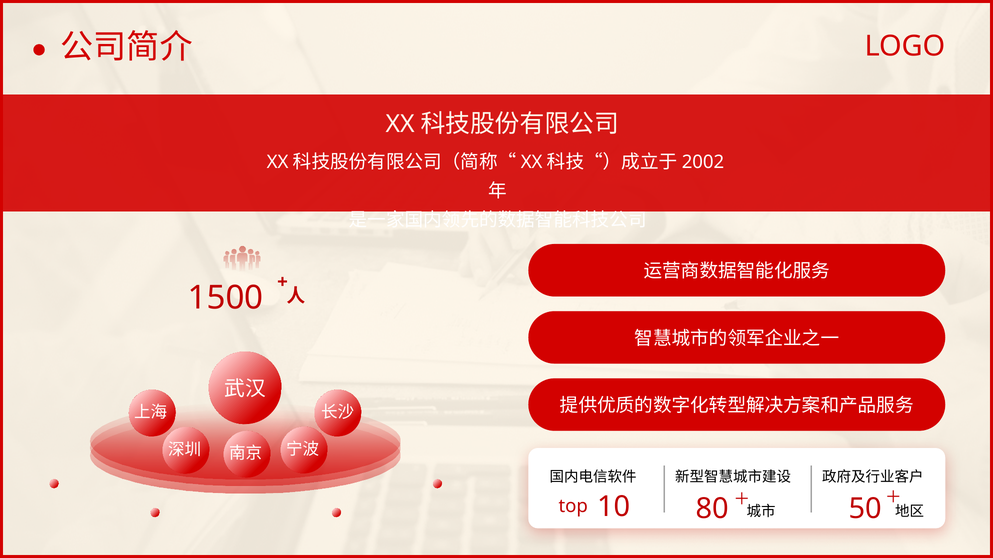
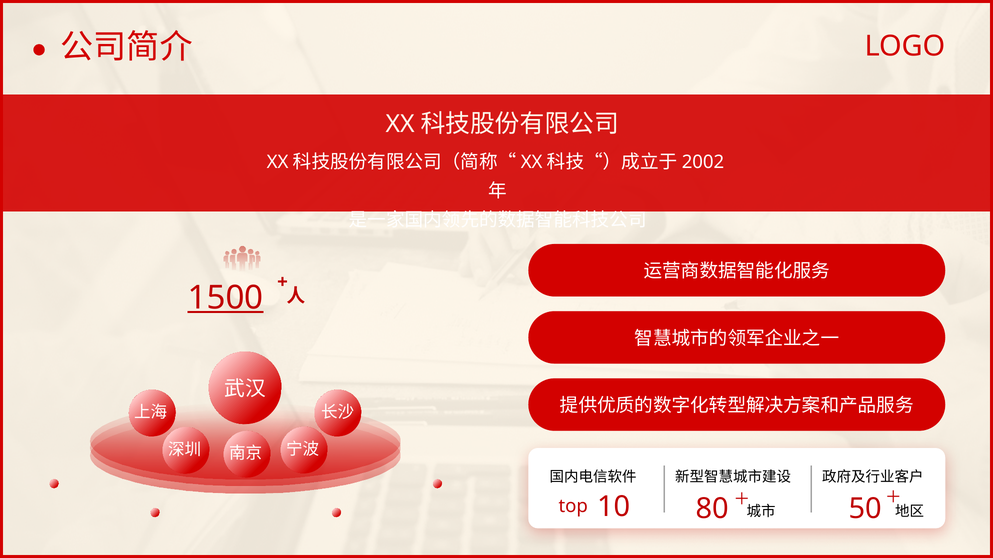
1500 underline: none -> present (226, 298)
